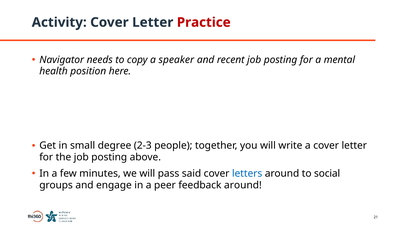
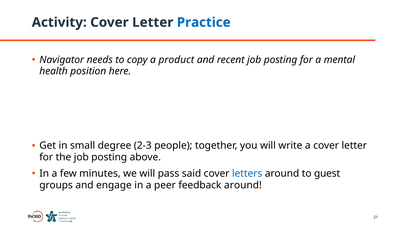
Practice colour: red -> blue (204, 22)
speaker: speaker -> product (176, 60)
social: social -> guest (327, 174)
